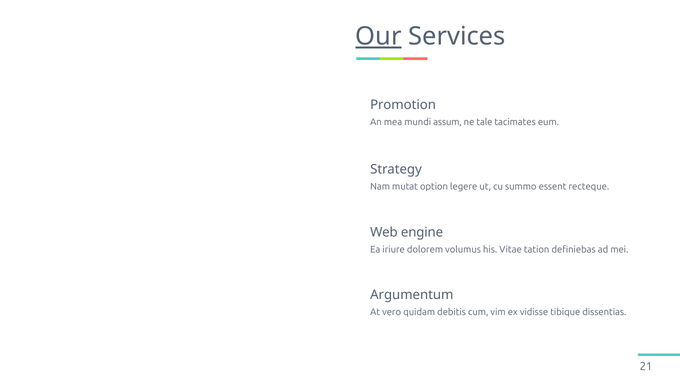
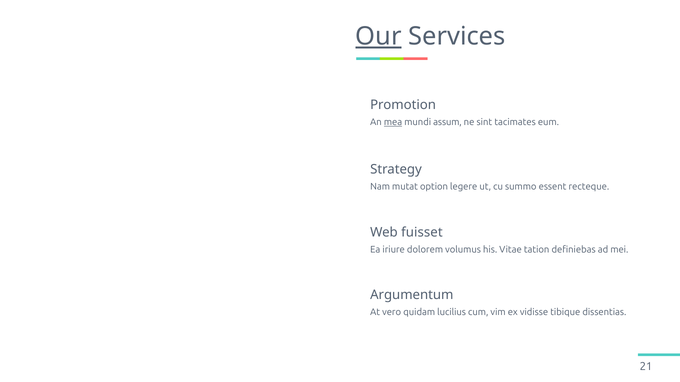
mea underline: none -> present (393, 122)
tale: tale -> sint (484, 122)
engine: engine -> fuisset (422, 233)
debitis: debitis -> lucilius (452, 313)
